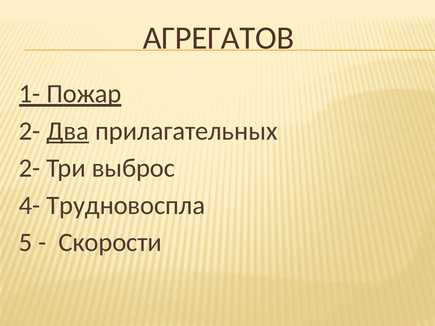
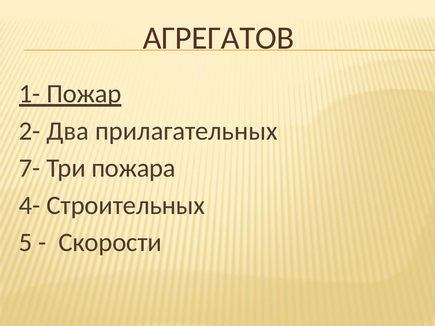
Два underline: present -> none (68, 131)
2-: 2- -> 7- (30, 168)
выброс: выброс -> пожара (134, 168)
Трудновоспла: Трудновоспла -> Строительных (126, 206)
